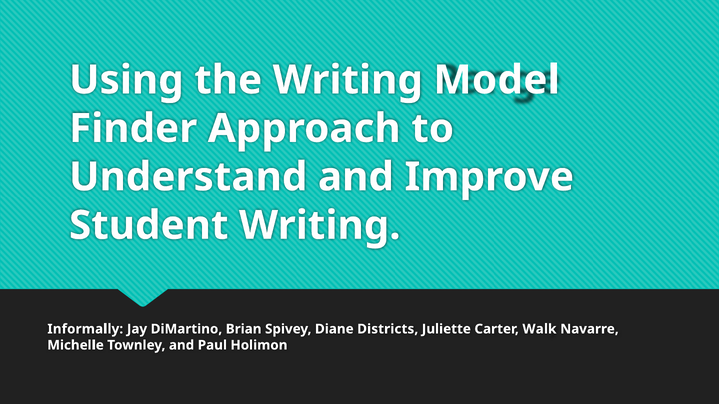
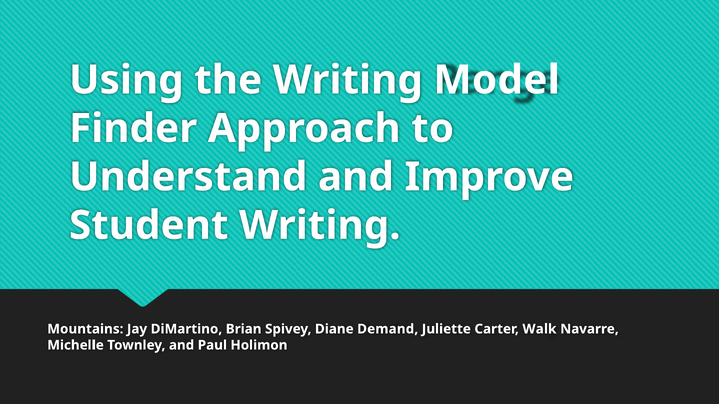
Informally: Informally -> Mountains (85, 329)
Districts: Districts -> Demand (388, 329)
